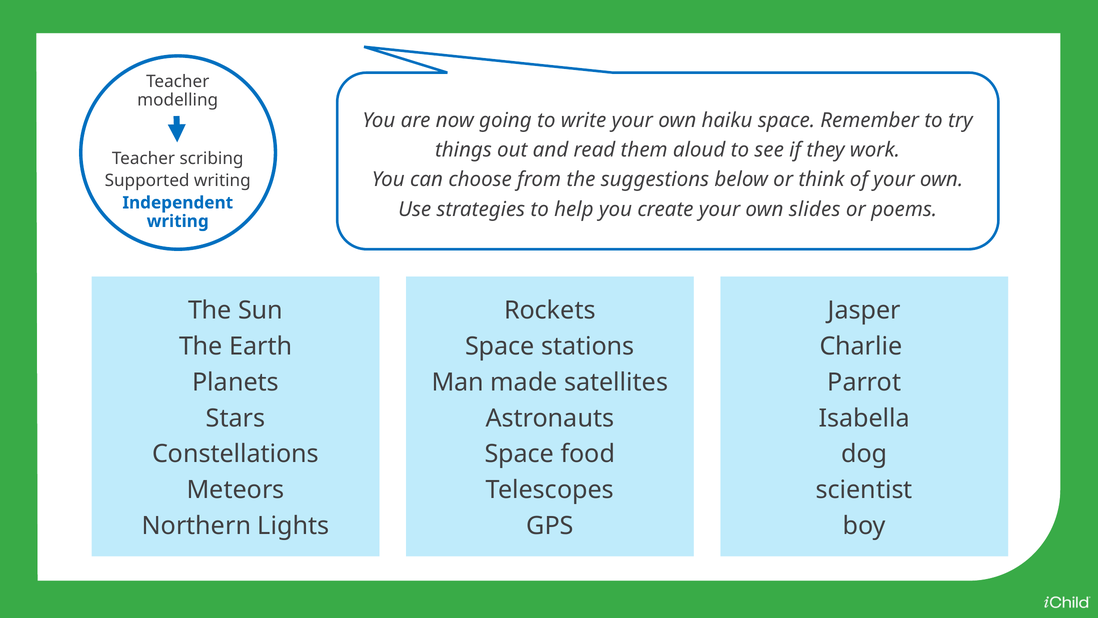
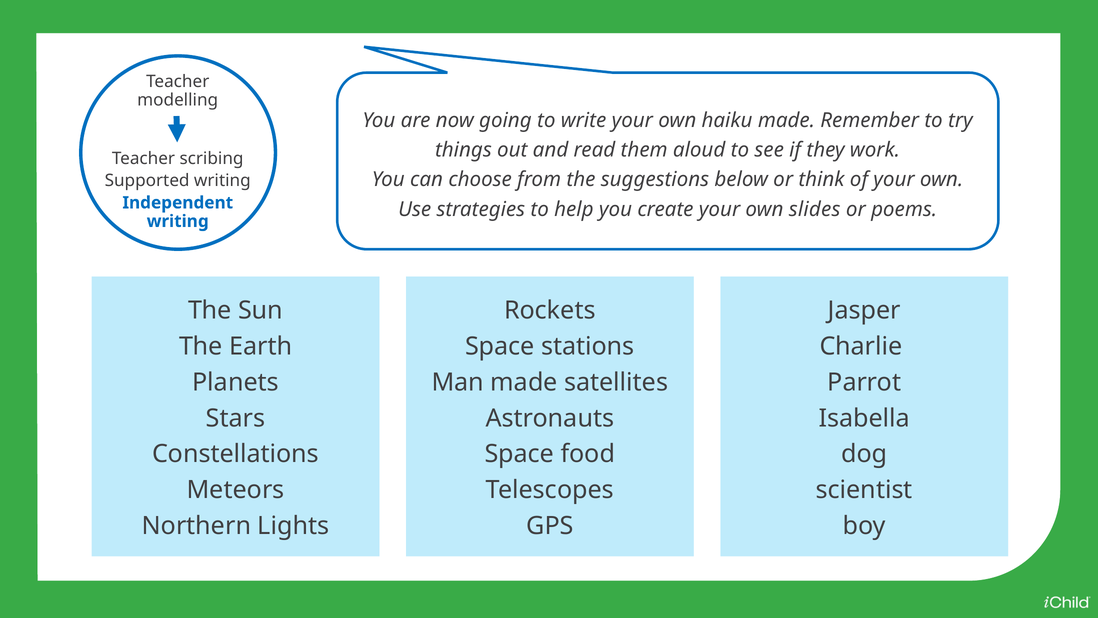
haiku space: space -> made (786, 120)
